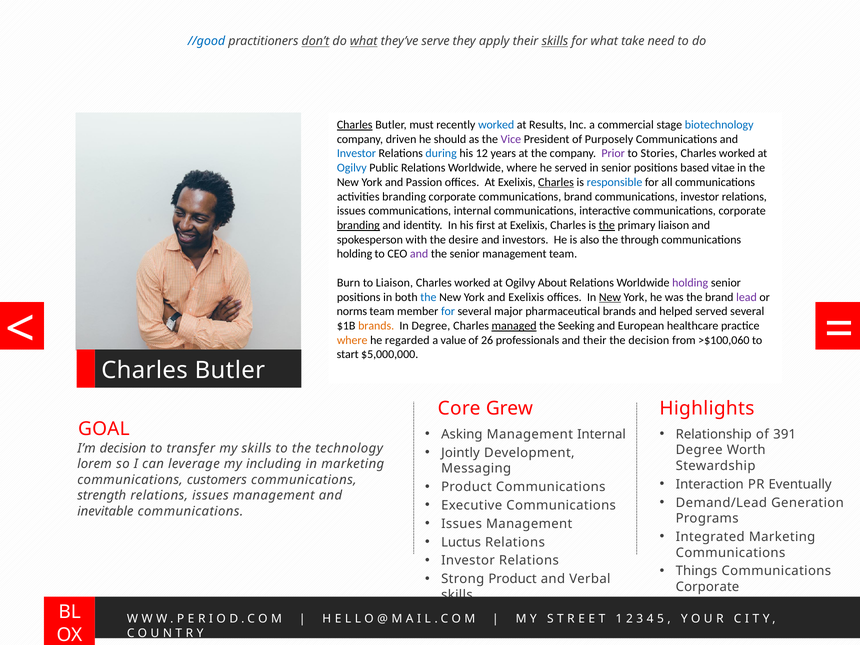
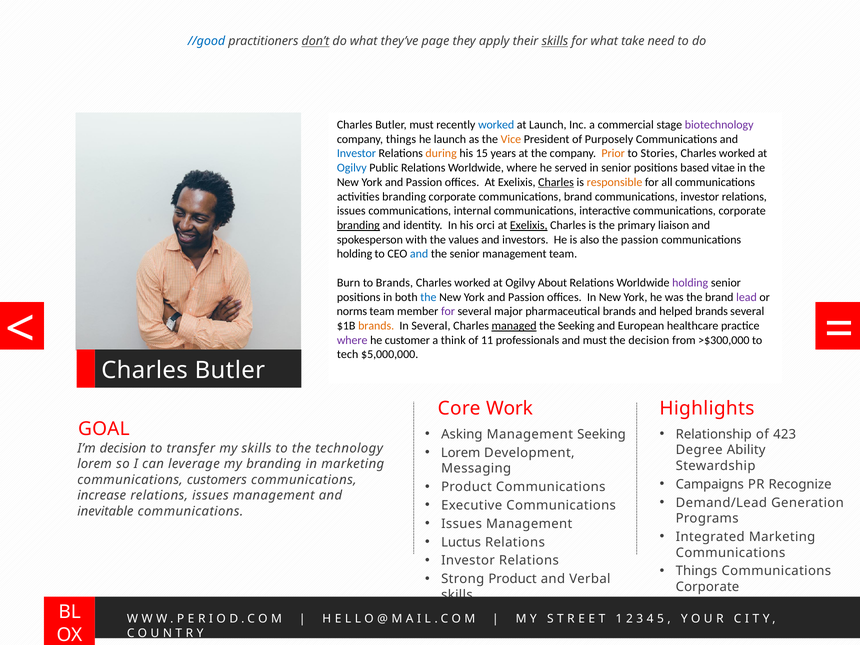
what underline: present -> none (364, 41)
serve: serve -> page (435, 41)
Charles underline: present -> none (355, 125)
at Results: Results -> Launch (548, 125)
biotechnology colour: blue -> purple (719, 125)
company driven: driven -> things (401, 139)
he should: should -> launch (450, 139)
Vice colour: purple -> orange (511, 139)
during colour: blue -> orange (441, 153)
12: 12 -> 15 (482, 153)
Prior colour: purple -> orange (613, 153)
responsible colour: blue -> orange (614, 182)
first: first -> orci (486, 225)
Exelixis underline: none -> present (529, 225)
the underline: present -> none (607, 225)
desire: desire -> values (464, 240)
the through: through -> passion (640, 240)
and colour: purple -> blue (419, 254)
to Liaison: Liaison -> Brands (394, 283)
Exelixis: Exelixis -> Passion (526, 297)
New underline: present -> none (610, 297)
for colour: blue -> purple (448, 311)
helped served: served -> brands (712, 311)
In Degree: Degree -> Several (431, 326)
where colour: orange -> purple (352, 340)
regarded: regarded -> customer (407, 340)
value: value -> think (453, 340)
26: 26 -> 11 (487, 340)
and their: their -> must (595, 340)
>$100,060: >$100,060 -> >$300,000 (724, 340)
start: start -> tech (348, 354)
Grew: Grew -> Work (509, 409)
391: 391 -> 423 (785, 434)
Management Internal: Internal -> Seeking (601, 434)
Jointly: Jointly -> Lorem (461, 453)
Worth: Worth -> Ability (746, 450)
my including: including -> branding (274, 464)
Interaction: Interaction -> Campaigns (710, 484)
Eventually: Eventually -> Recognize (800, 484)
strength: strength -> increase (102, 496)
